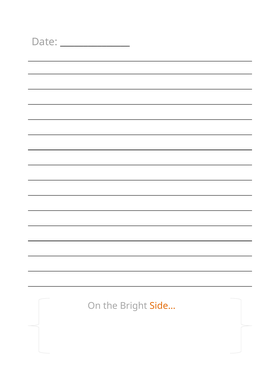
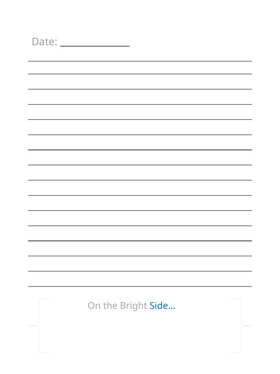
Side… colour: orange -> blue (163, 305)
